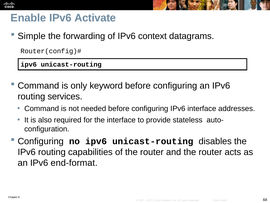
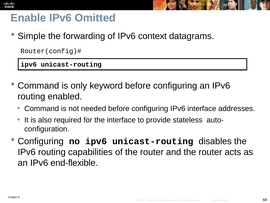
Activate: Activate -> Omitted (95, 18)
services: services -> enabled (65, 96)
end-format: end-format -> end-flexible (74, 163)
